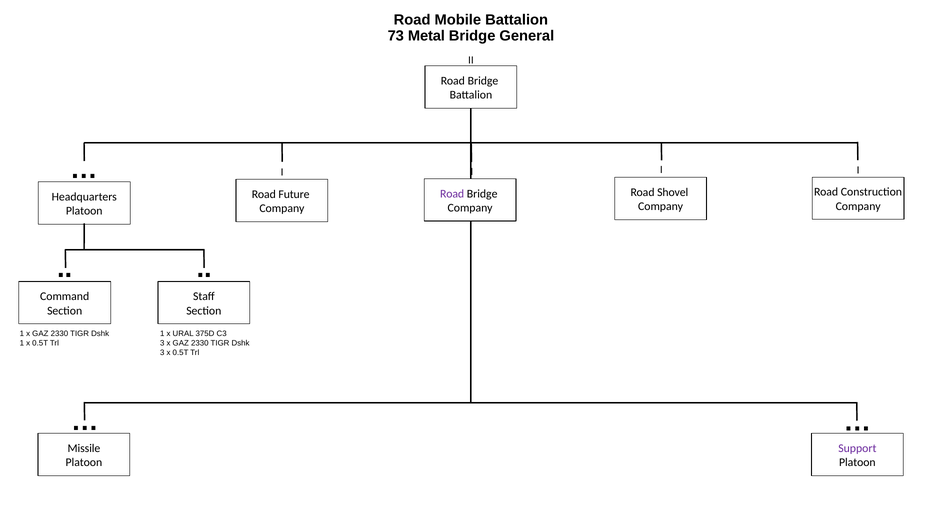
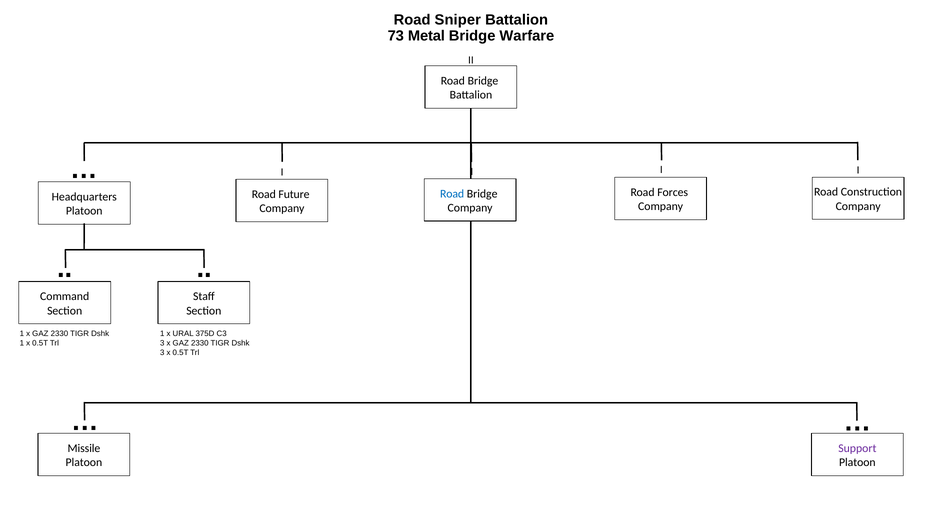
Mobile: Mobile -> Sniper (458, 20)
General: General -> Warfare (527, 36)
Shovel: Shovel -> Forces (673, 192)
Road colour: purple -> blue (452, 194)
